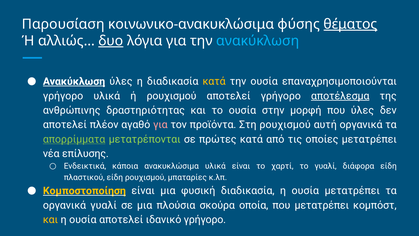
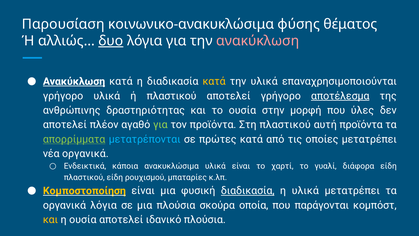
θέματος underline: present -> none (350, 24)
ανακύκλωση colour: light blue -> pink (258, 41)
Ανακύκλωση ύλες: ύλες -> κατά (121, 81)
την ουσία: ουσία -> υλικά (264, 81)
ή ρουχισμού: ρουχισμού -> πλαστικού (172, 96)
για colour: pink -> light green (160, 125)
Στη ρουχισμού: ρουχισμού -> πλαστικού (285, 125)
αυτή οργανικά: οργανικά -> προϊόντα (361, 125)
μετατρέπονται colour: light green -> light blue (145, 139)
νέα επίλυσης: επίλυσης -> οργανικά (85, 154)
διαδικασία underline: none -> present (248, 191)
ουσία: ουσία -> υλικά (305, 191)
οργανικά γυαλί: γυαλί -> λόγια (104, 205)
που μετατρέπει: μετατρέπει -> παράγονται (322, 205)
ιδανικό γρήγορο: γρήγορο -> πλούσια (205, 219)
